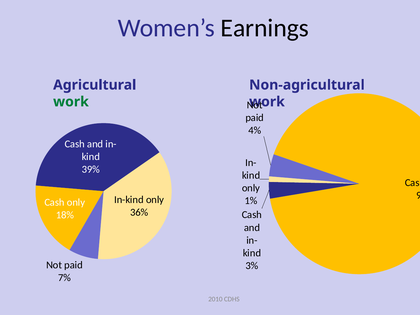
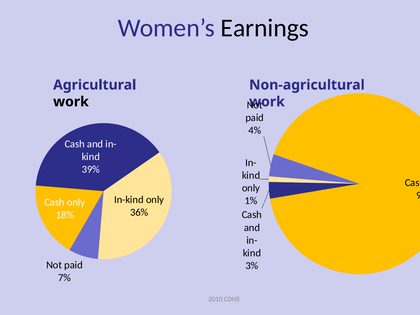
work colour: green -> black (71, 102)
